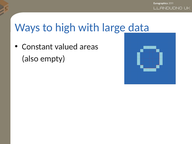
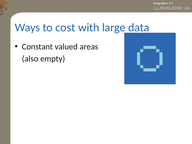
high: high -> cost (65, 28)
